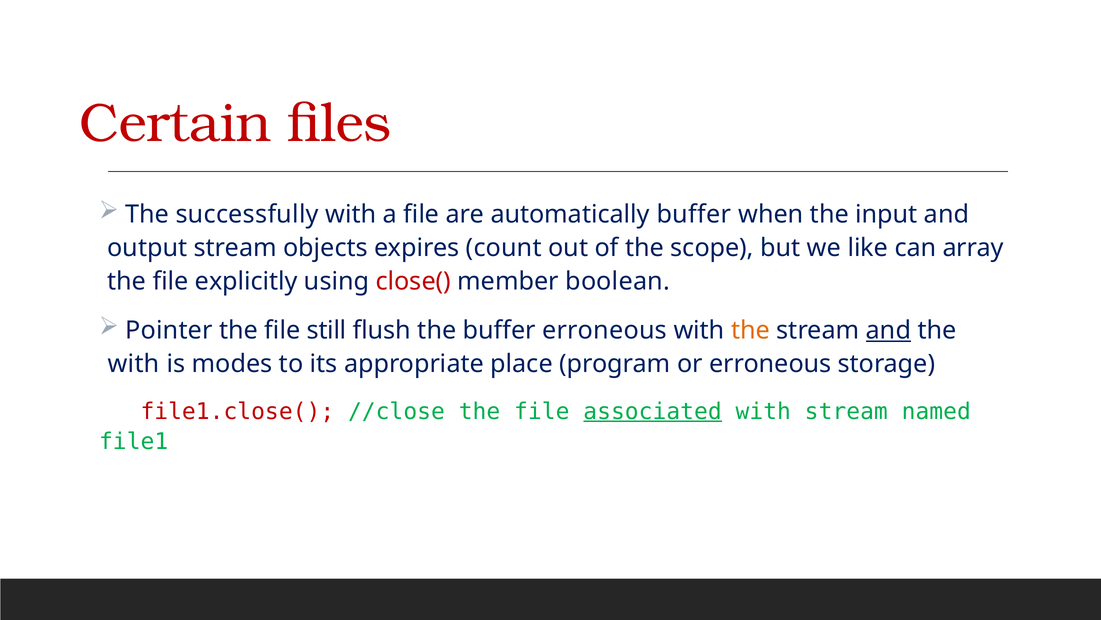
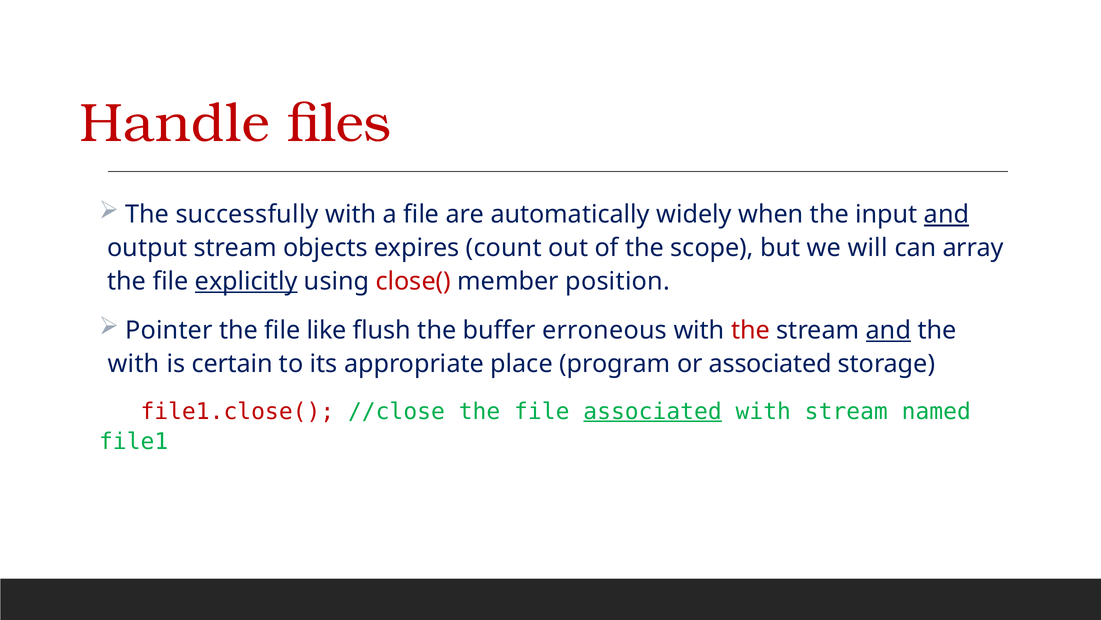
Certain: Certain -> Handle (175, 123)
automatically buffer: buffer -> widely (694, 214)
and underline: none -> present (947, 214)
like: like -> will (868, 248)
explicitly underline: none -> present (246, 281)
boolean: boolean -> position (618, 281)
still: still -> like (327, 330)
the colour: orange -> red (750, 330)
modes: modes -> certain (232, 363)
or erroneous: erroneous -> associated (770, 363)
